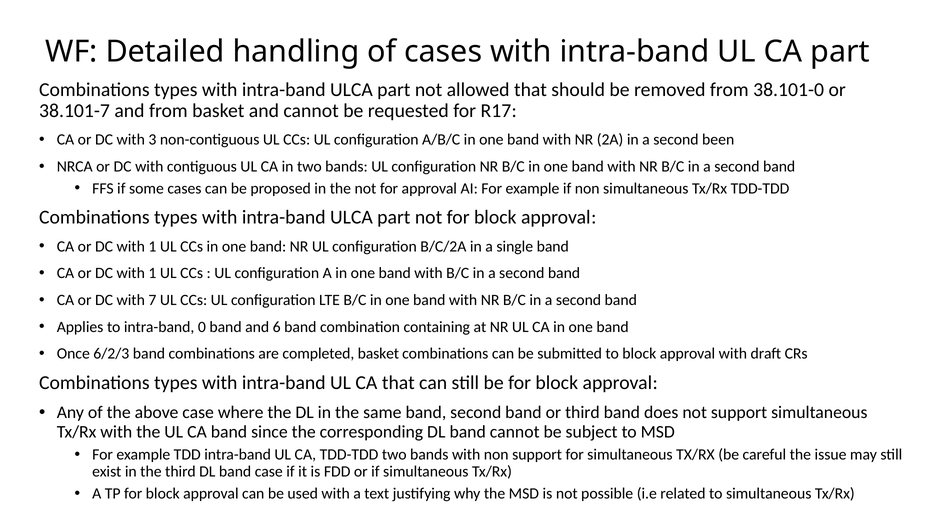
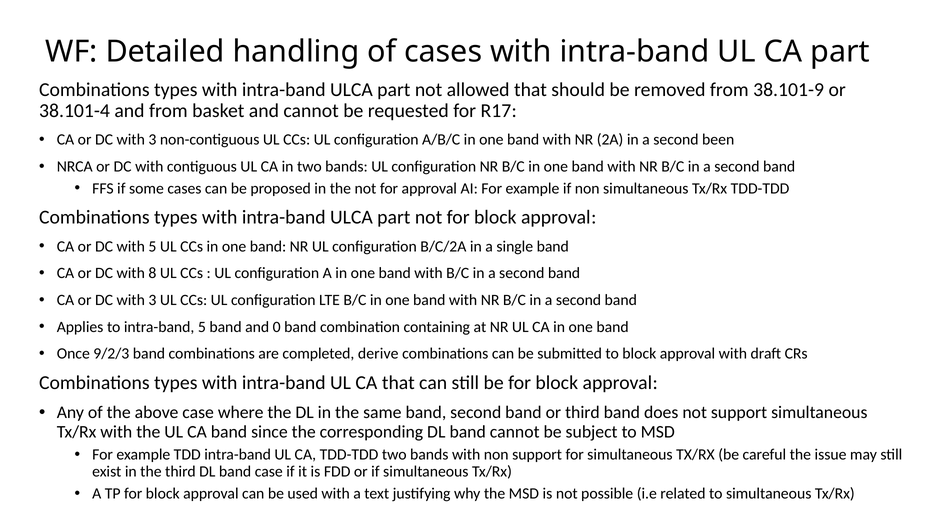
38.101-0: 38.101-0 -> 38.101-9 (789, 90)
38.101-7: 38.101-7 -> 38.101-4 (75, 111)
1: 1 -> 5 (152, 247)
1: 1 -> 8 (152, 273)
7: 7 -> 3 (152, 300)
intra-band 0: 0 -> 5 (202, 327)
6: 6 -> 0 (277, 327)
6/2/3: 6/2/3 -> 9/2/3 (111, 354)
completed basket: basket -> derive (378, 354)
